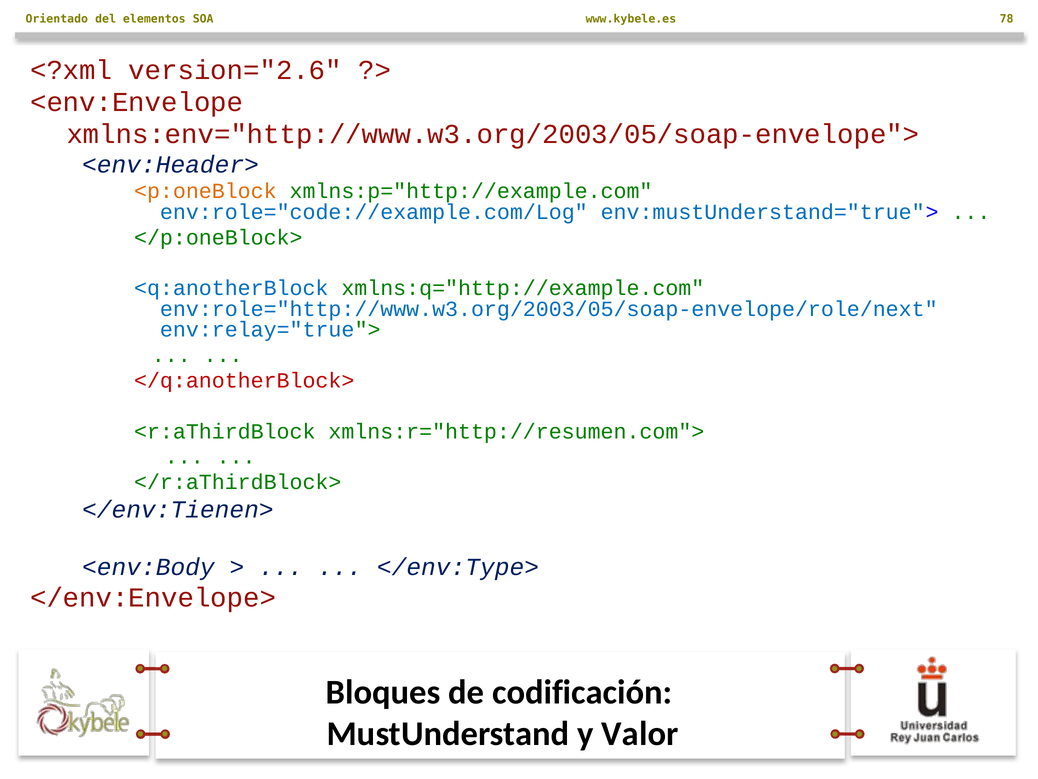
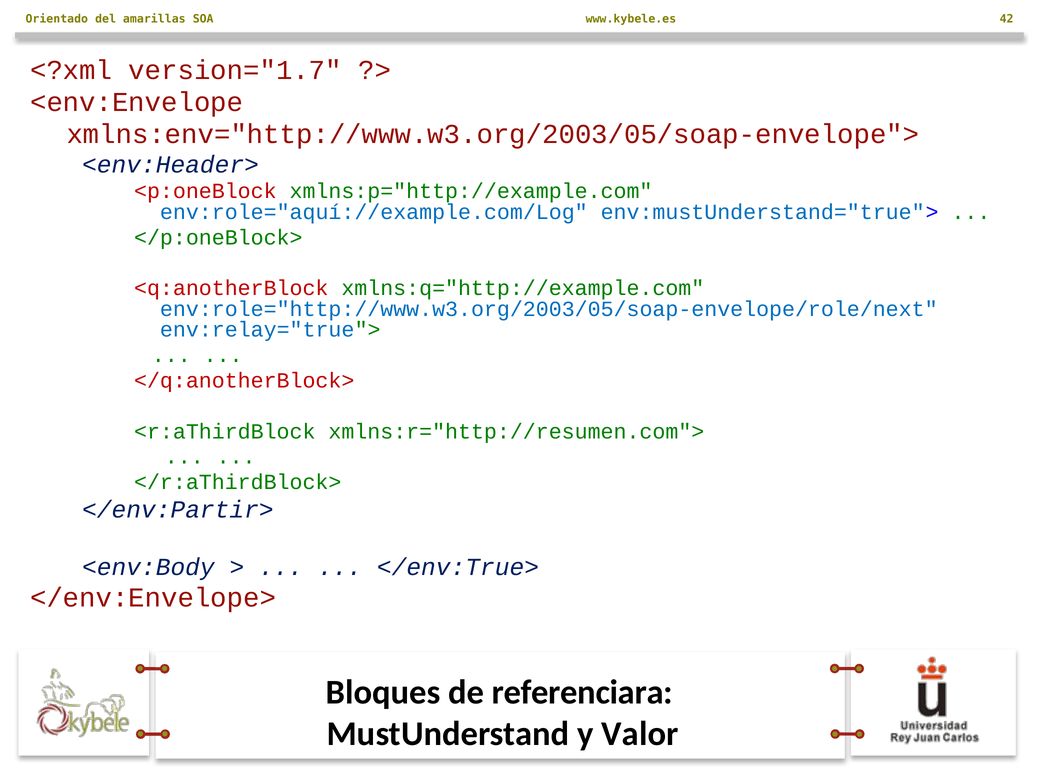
elementos: elementos -> amarillas (154, 19)
78: 78 -> 42 (1007, 19)
version="2.6: version="2.6 -> version="1.7 (235, 70)
<p:oneBlock colour: orange -> red (205, 191)
env:role="code://example.com/Log: env:role="code://example.com/Log -> env:role="aquí://example.com/Log (374, 212)
<q:anotherBlock colour: blue -> red (231, 288)
</env:Tienen>: </env:Tienen> -> </env:Partir> (178, 509)
</env:Type>: </env:Type> -> </env:True> (458, 567)
codificación: codificación -> referenciara (582, 692)
